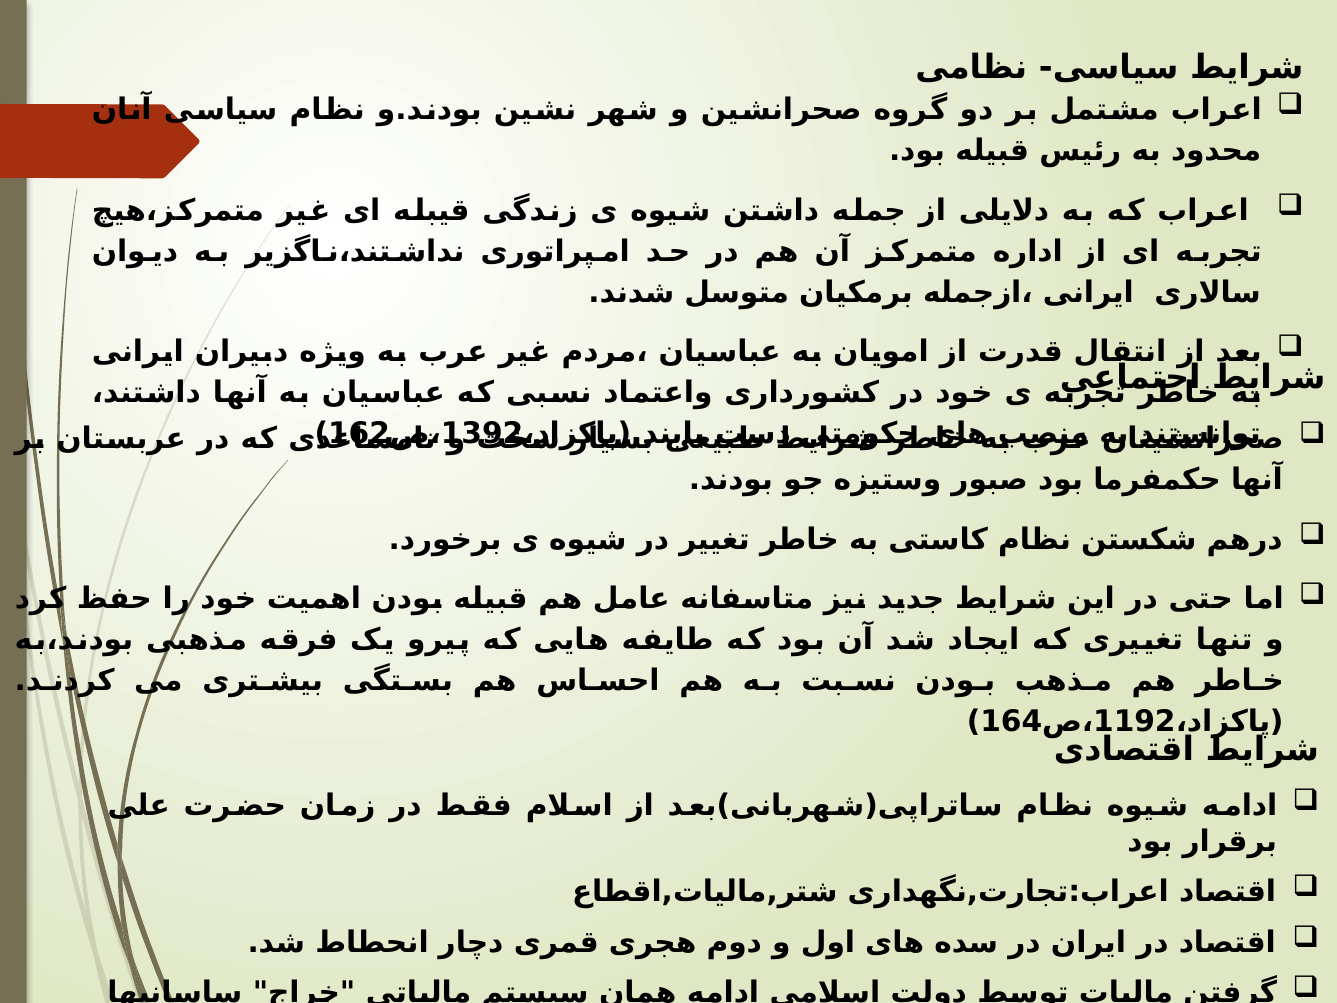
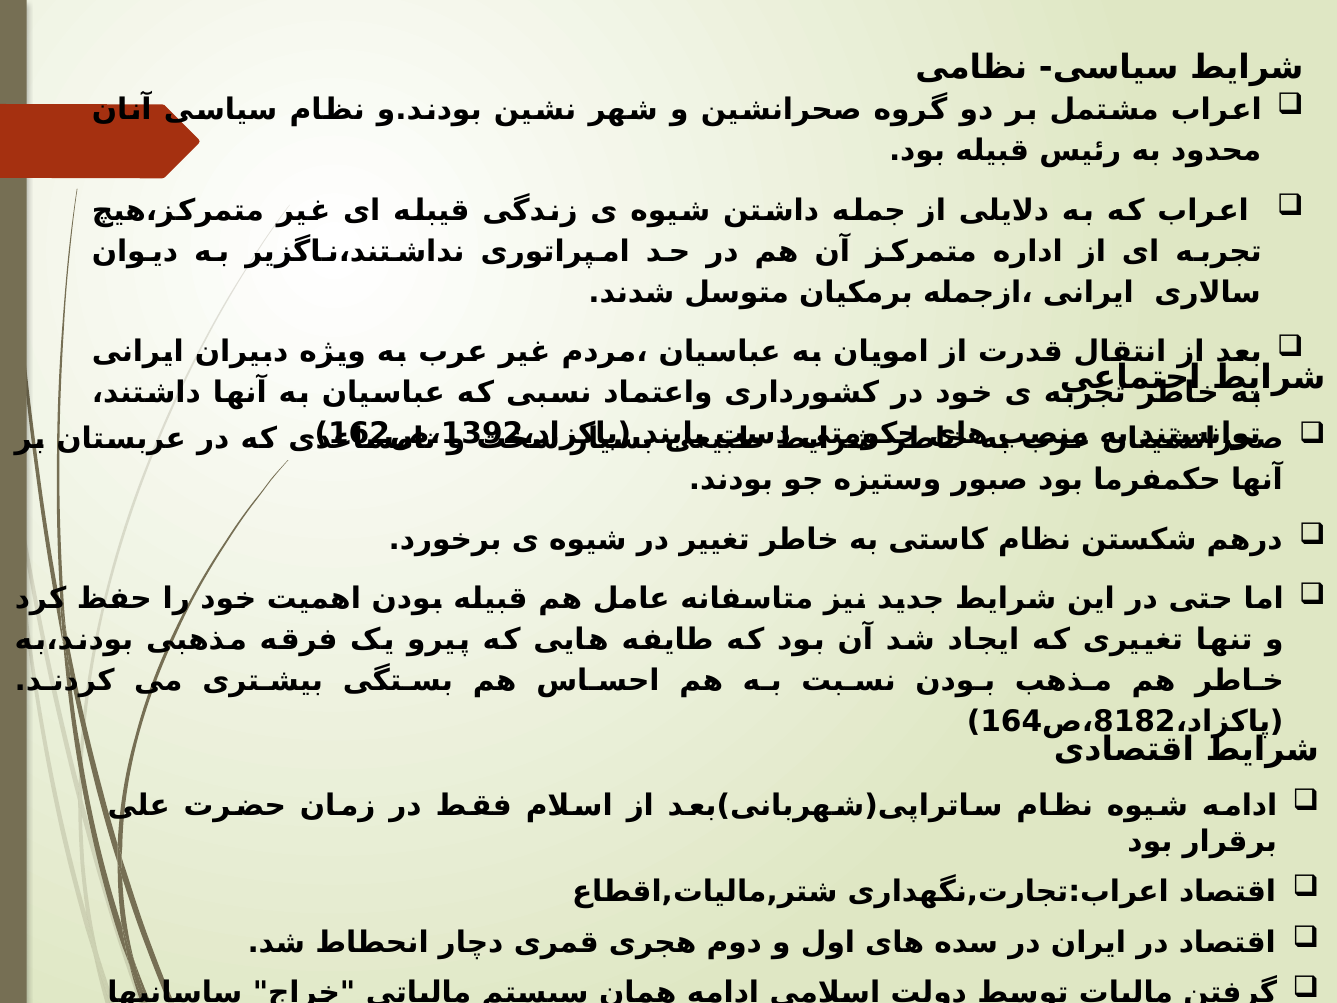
1192: 1192 -> 8182 (1134, 722)
